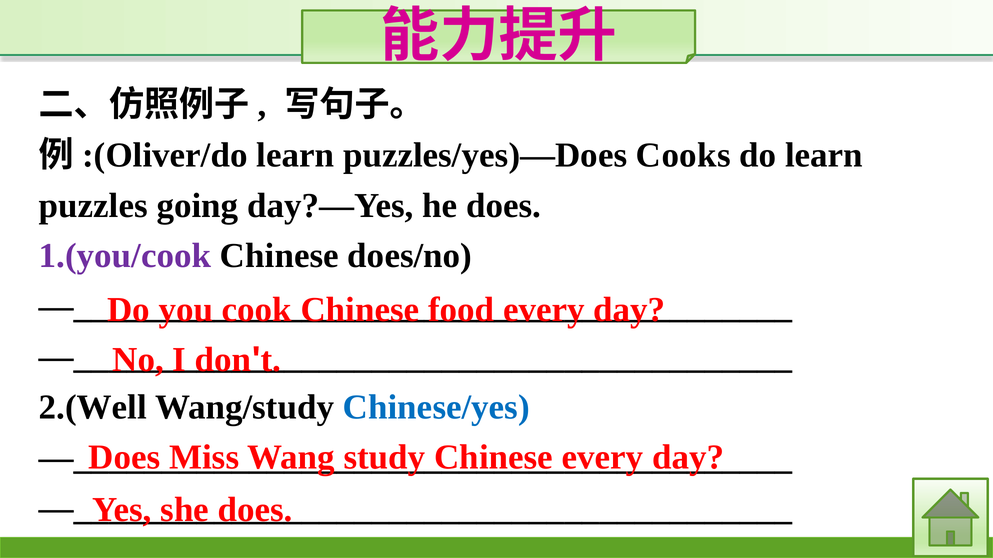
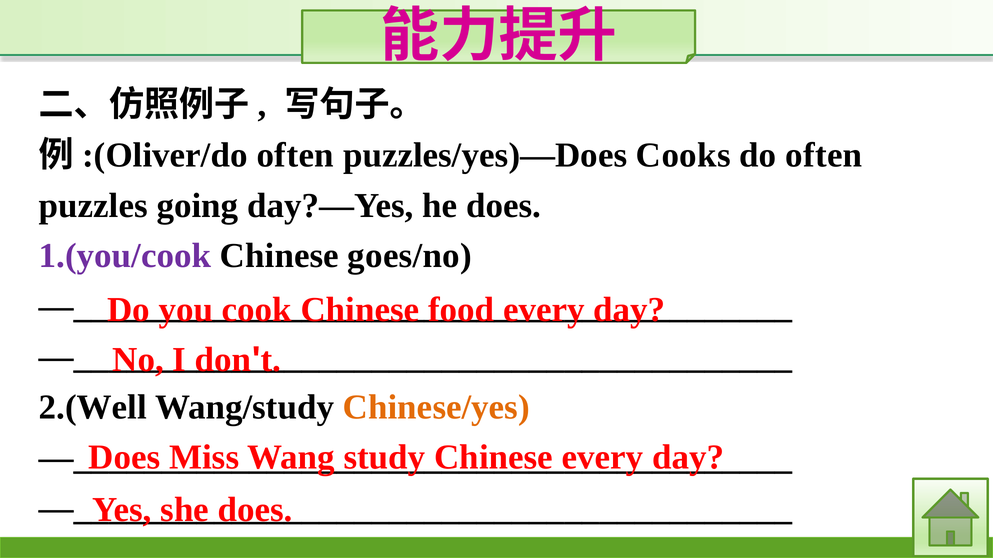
learn: learn -> often (295, 155)
do learn: learn -> often (824, 155)
does/no: does/no -> goes/no (410, 256)
Chinese/yes colour: blue -> orange (436, 408)
